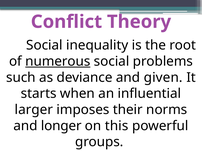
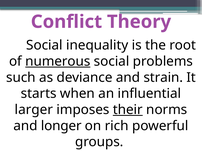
given: given -> strain (163, 78)
their underline: none -> present (128, 110)
this: this -> rich (117, 126)
